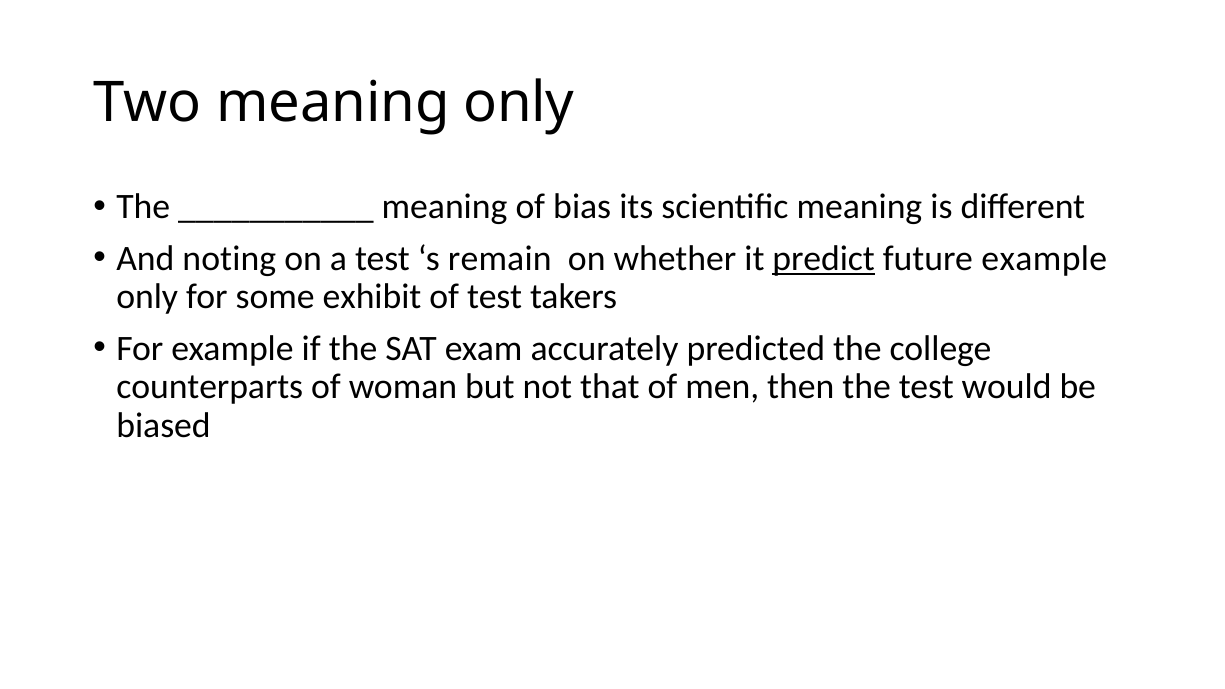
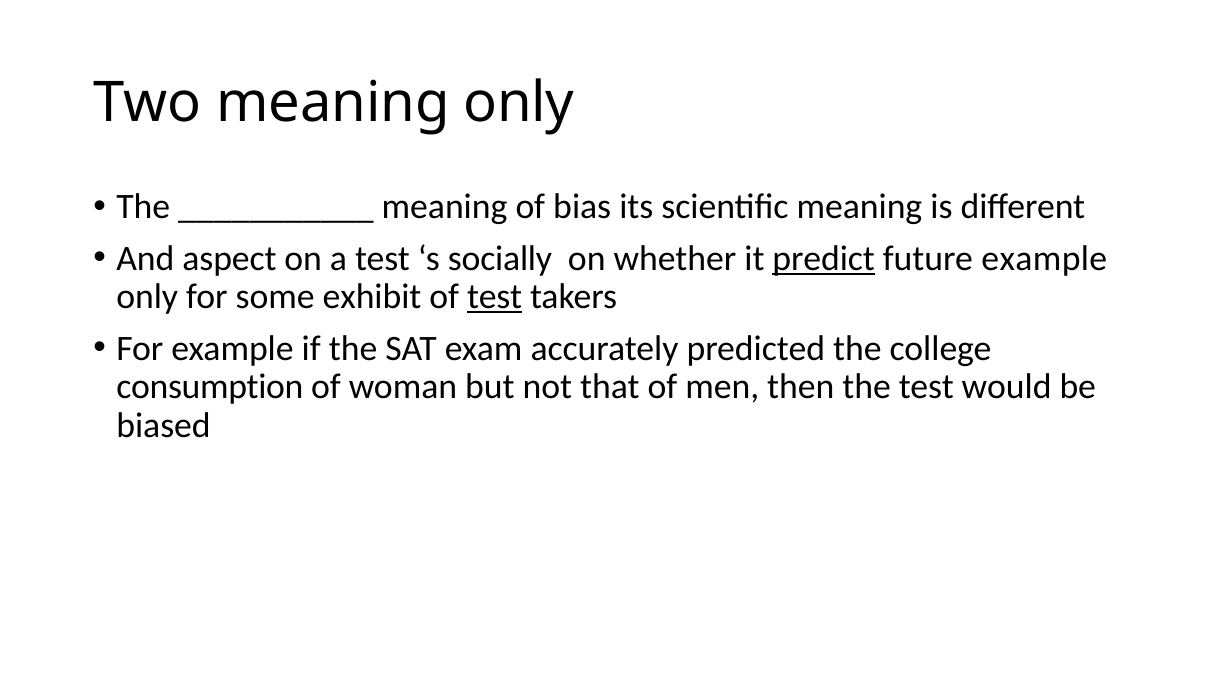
noting: noting -> aspect (229, 258)
remain: remain -> socially (500, 258)
test underline: none -> present (495, 297)
counterparts: counterparts -> consumption (210, 387)
